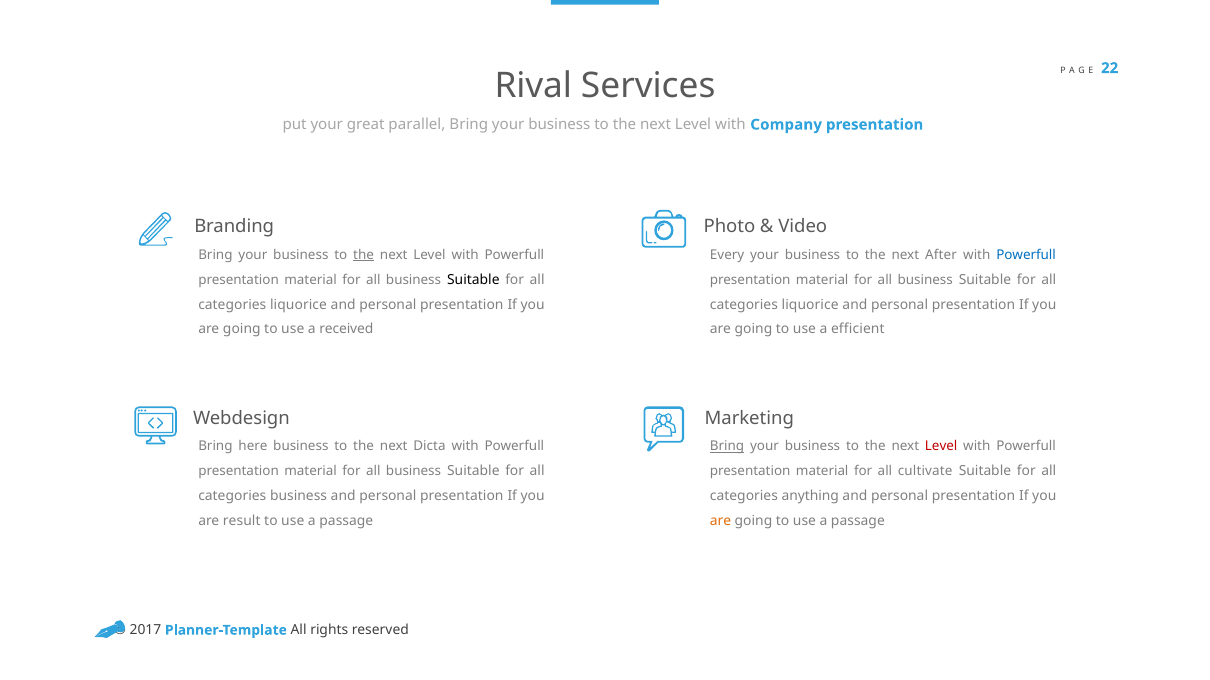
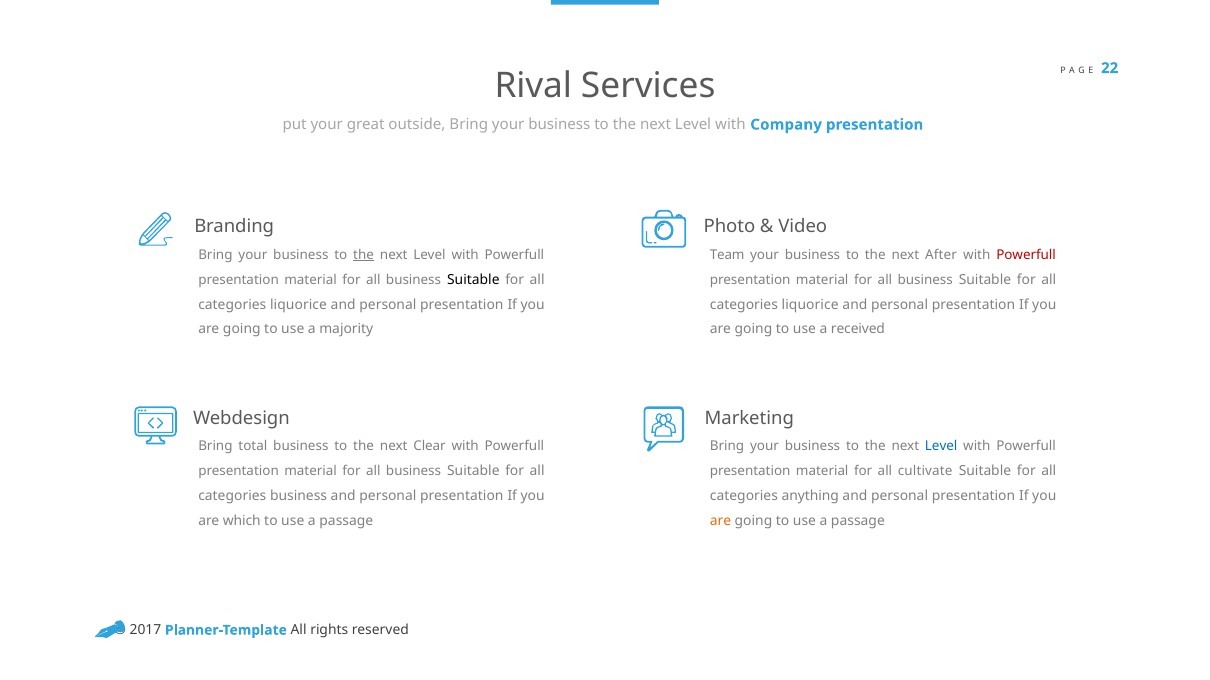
parallel: parallel -> outside (417, 125)
Every: Every -> Team (727, 255)
Powerfull colour: blue -> red (1026, 255)
received: received -> majority (346, 330)
efficient: efficient -> received (858, 330)
here: here -> total (253, 447)
Dicta: Dicta -> Clear (430, 447)
Bring underline: present -> none (727, 447)
Level colour: red -> blue (941, 447)
result: result -> which (242, 521)
